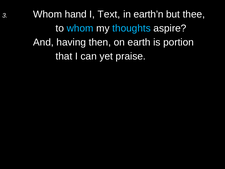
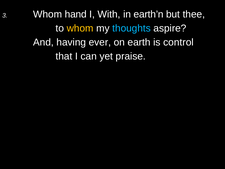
Text: Text -> With (109, 14)
whom colour: light blue -> yellow (80, 28)
then: then -> ever (100, 42)
portion: portion -> control (178, 42)
